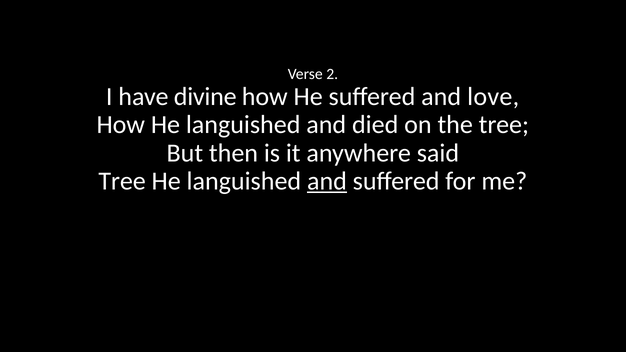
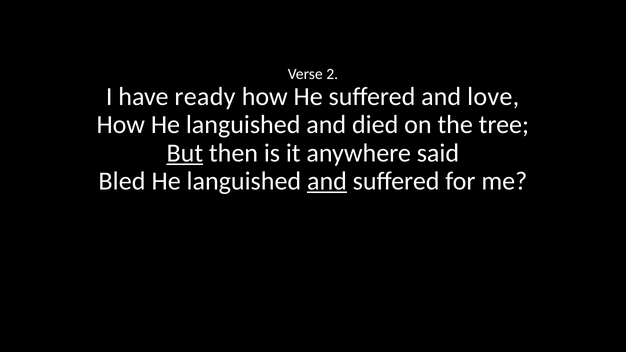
divine: divine -> ready (205, 97)
But underline: none -> present (185, 153)
Tree: Tree -> Bled (122, 181)
